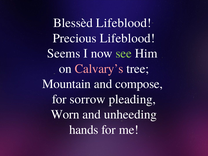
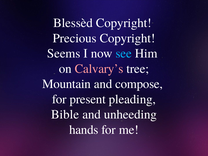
Blessèd Lifeblood: Lifeblood -> Copyright (124, 23)
Precious Lifeblood: Lifeblood -> Copyright (127, 38)
see colour: light green -> light blue (124, 53)
sorrow: sorrow -> present (88, 99)
Worn: Worn -> Bible (65, 114)
